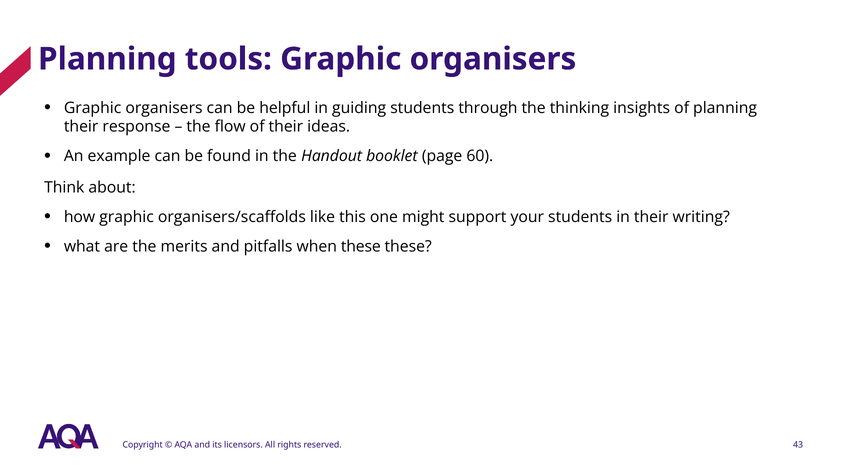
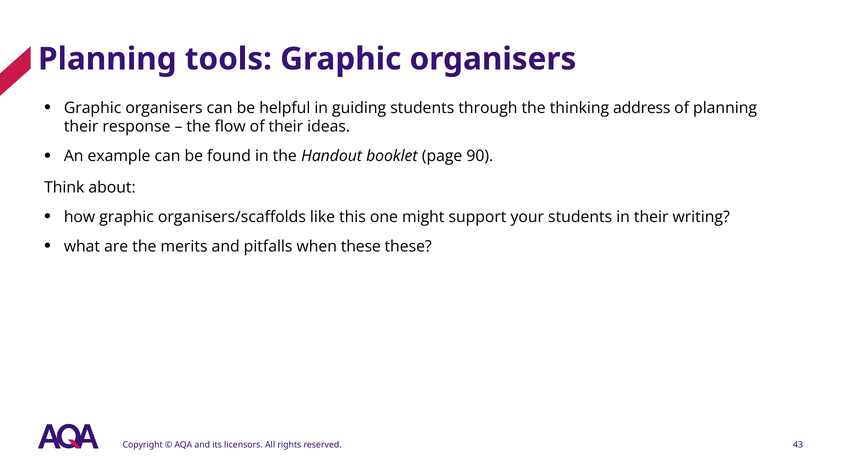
insights: insights -> address (642, 108)
60: 60 -> 90 (480, 156)
